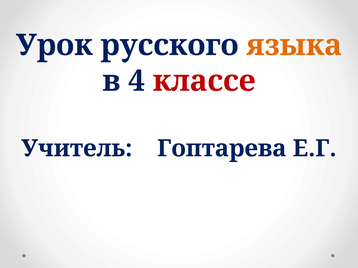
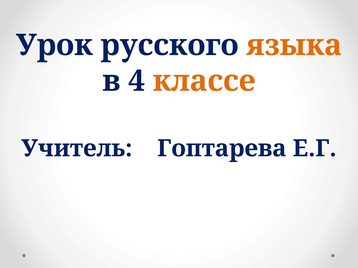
классе colour: red -> orange (204, 81)
